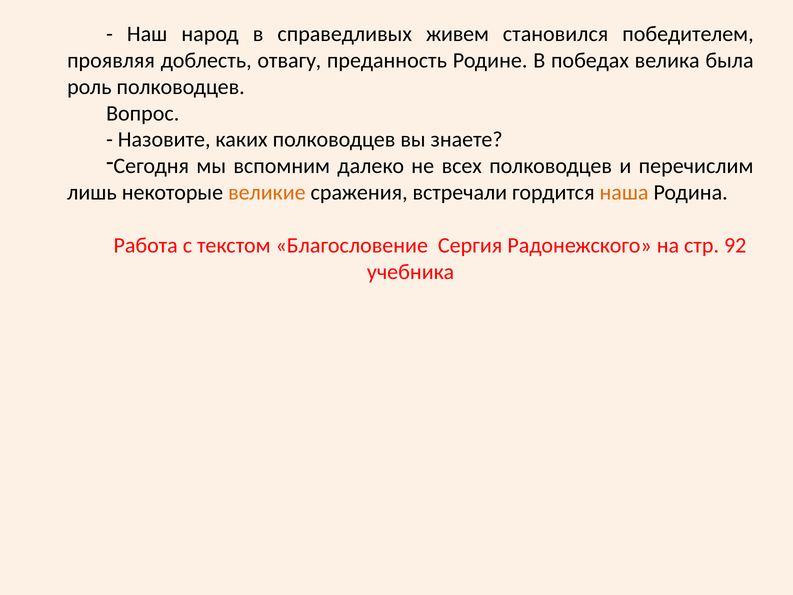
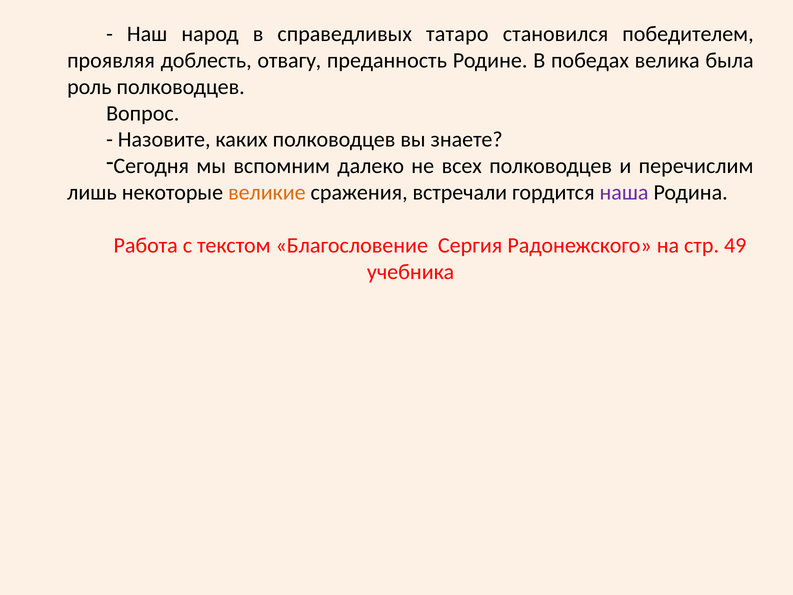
живем: живем -> татаро (457, 34)
наша colour: orange -> purple (624, 193)
92: 92 -> 49 (735, 245)
